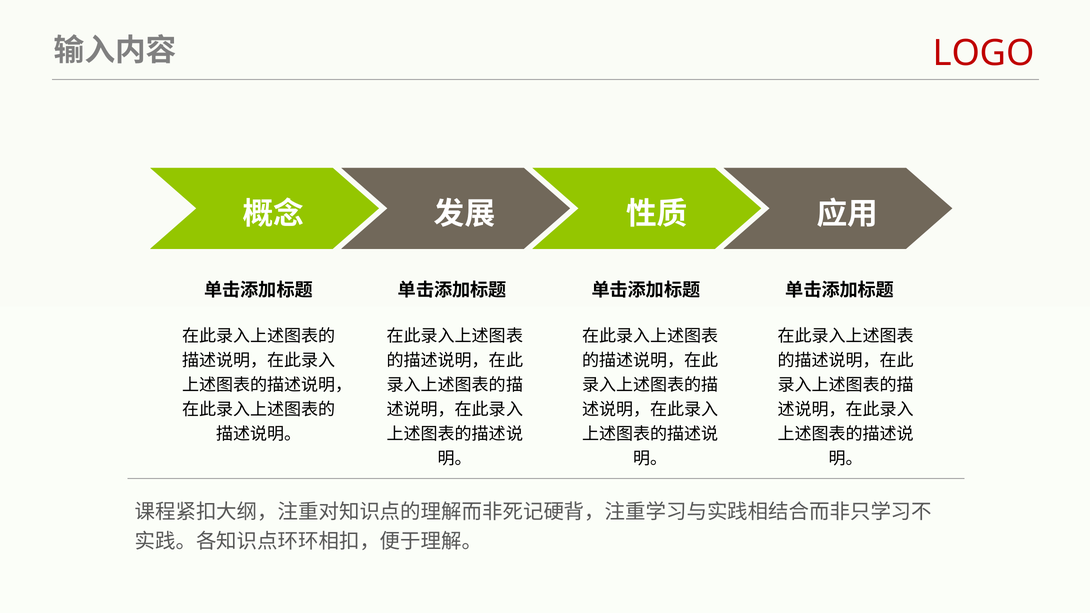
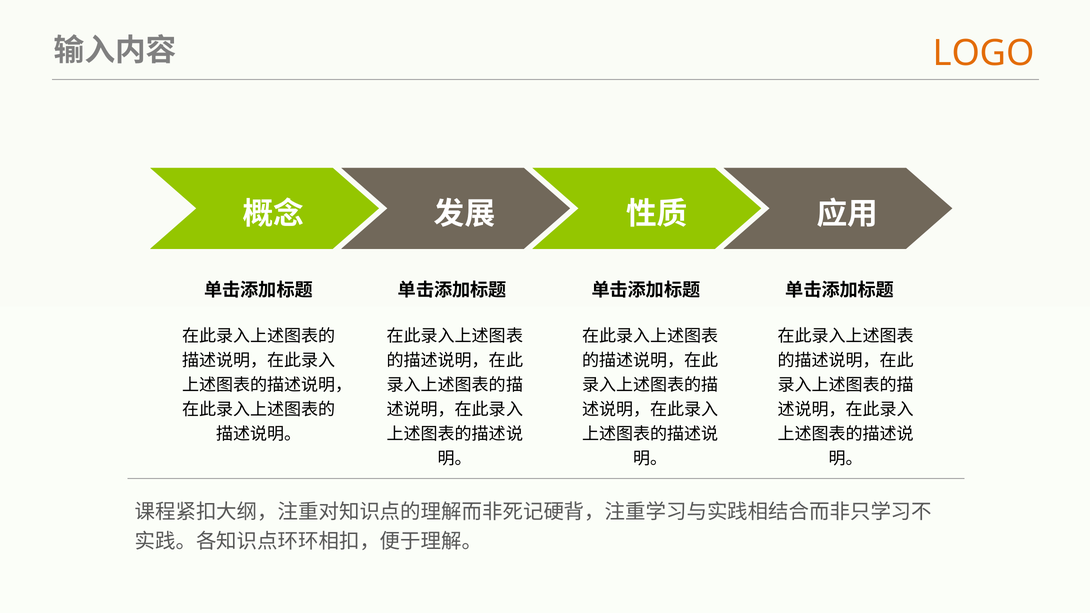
LOGO colour: red -> orange (984, 53)
